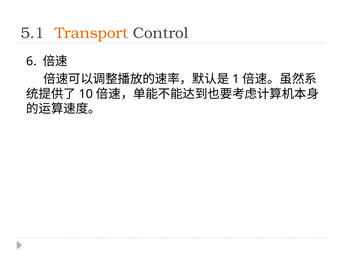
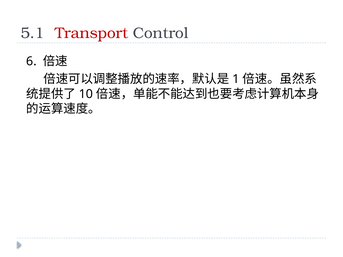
Transport colour: orange -> red (91, 33)
